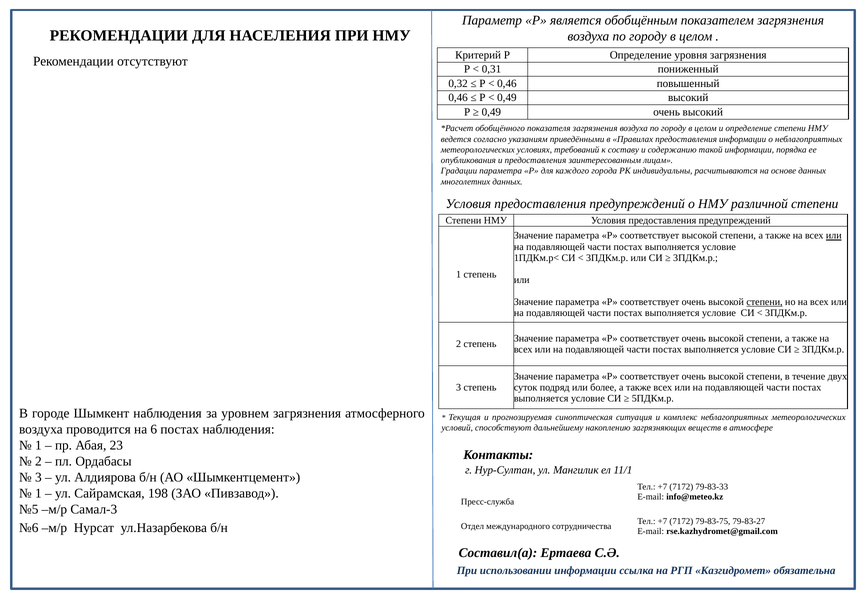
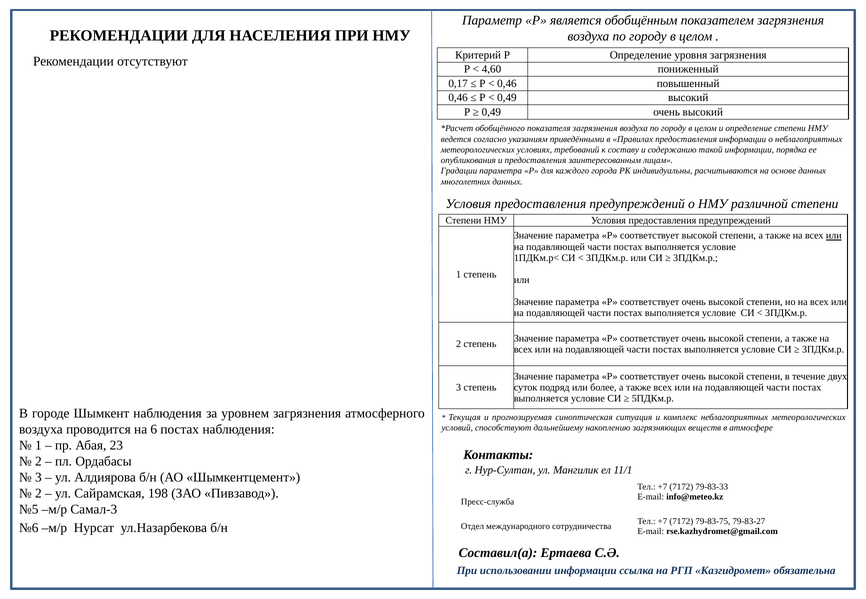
0,31: 0,31 -> 4,60 (491, 69)
0,32: 0,32 -> 0,17 (458, 84)
степени underline: present -> none (765, 302)
1: 1 -> 2 (38, 494)
